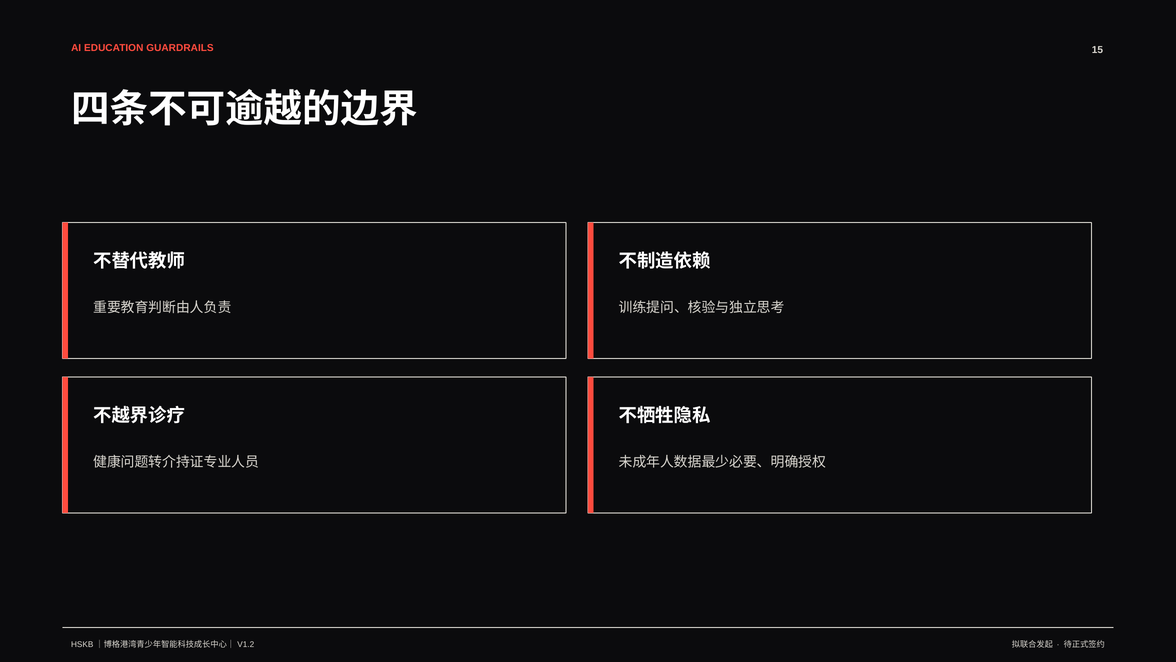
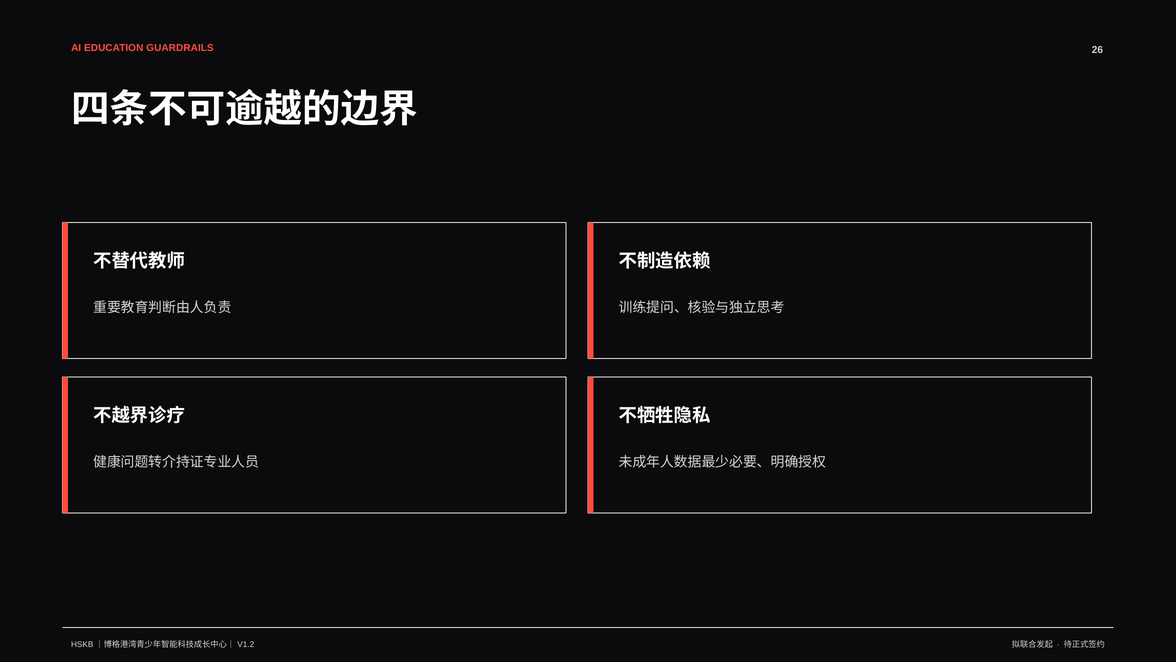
15: 15 -> 26 (1097, 50)
